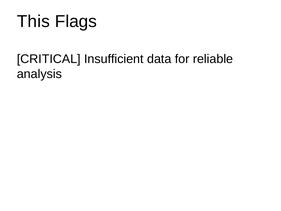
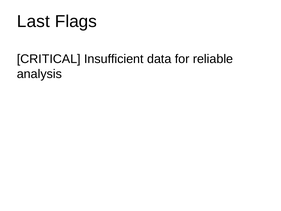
This: This -> Last (33, 21)
